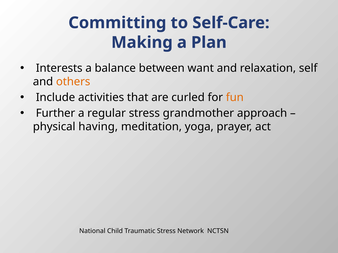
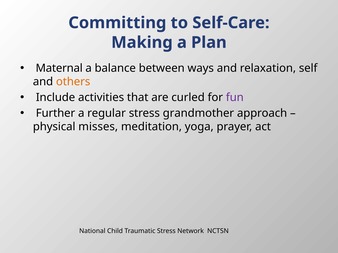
Interests: Interests -> Maternal (59, 68)
want: want -> ways (201, 68)
fun colour: orange -> purple (235, 98)
having: having -> misses (98, 127)
